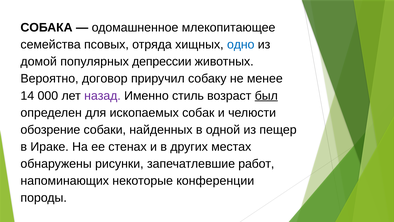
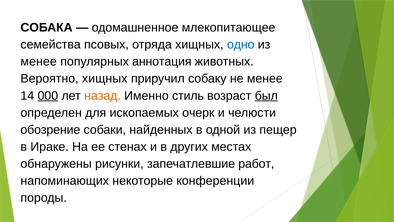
домой: домой -> менее (39, 62)
депрессии: депрессии -> аннотация (162, 62)
Вероятно договор: договор -> хищных (105, 79)
000 underline: none -> present (48, 96)
назад colour: purple -> orange (102, 96)
собак: собак -> очерк (198, 113)
